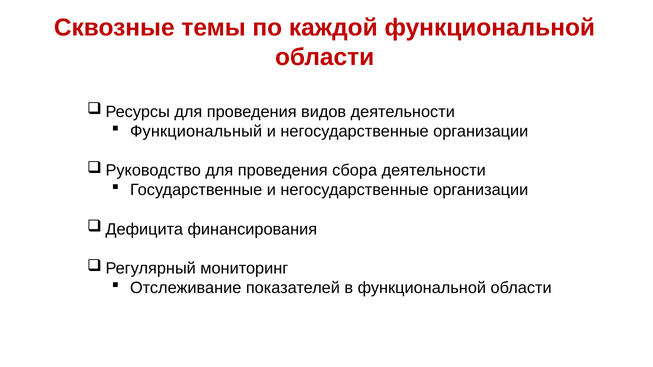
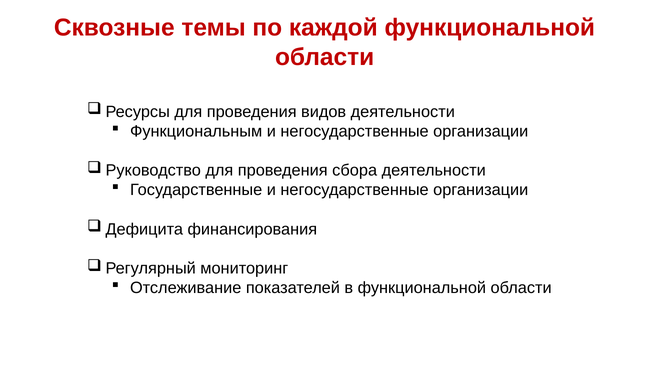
Функциональный: Функциональный -> Функциональным (196, 131)
